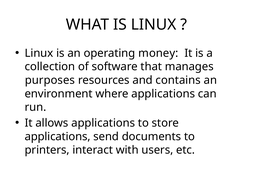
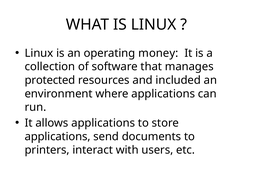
purposes: purposes -> protected (50, 80)
contains: contains -> included (178, 80)
